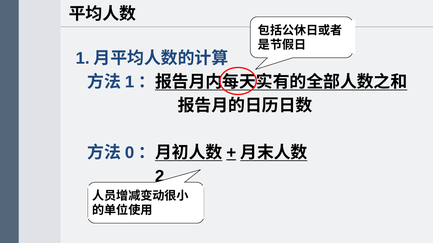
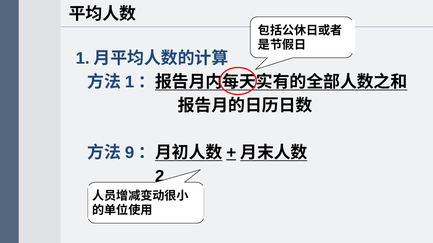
0: 0 -> 9 (130, 153)
